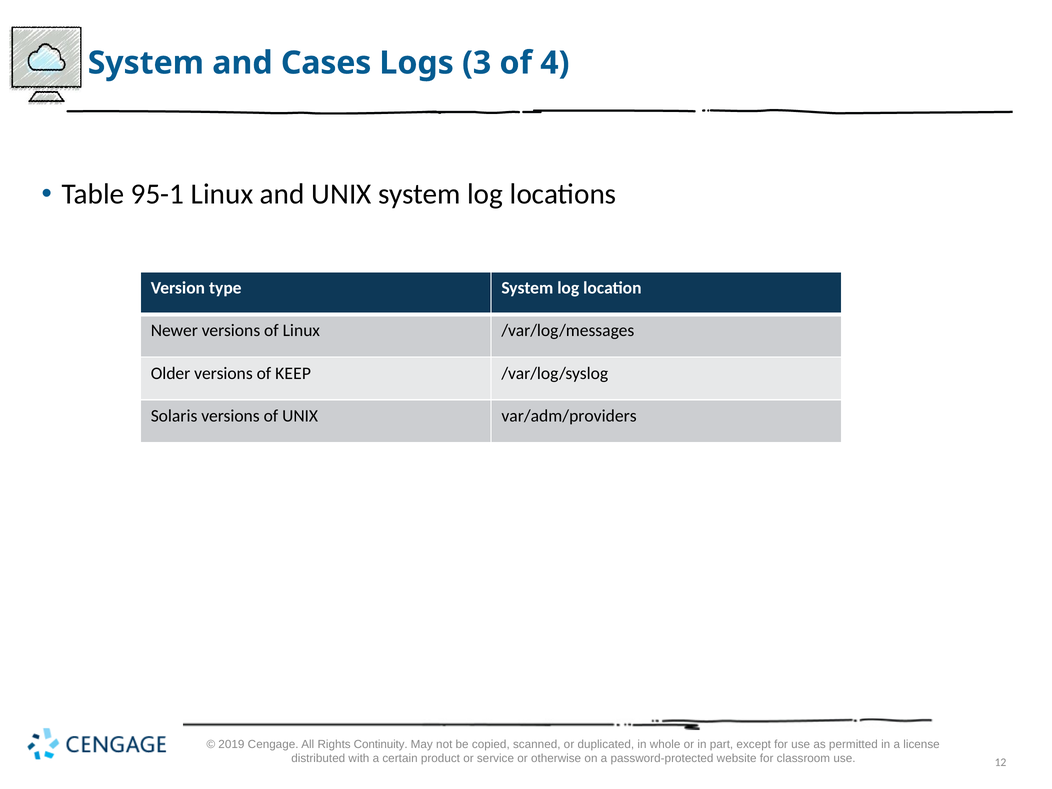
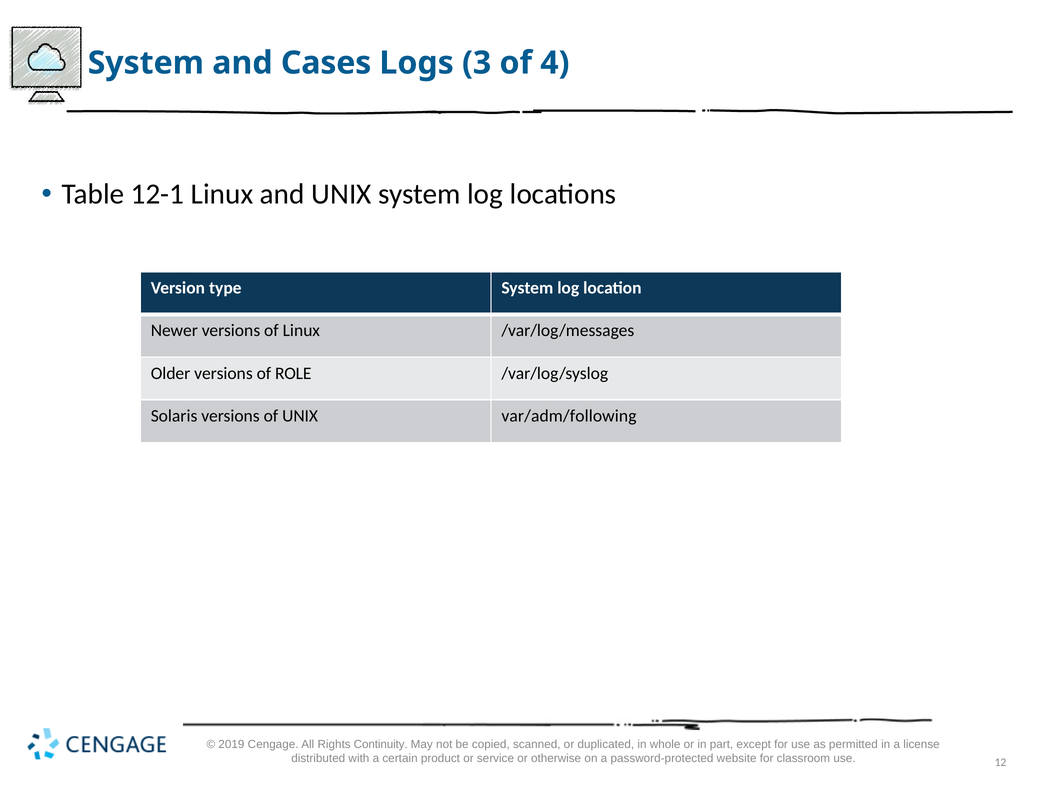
95-1: 95-1 -> 12-1 (158, 194)
KEEP: KEEP -> ROLE (293, 373)
var/adm/providers: var/adm/providers -> var/adm/following (569, 416)
